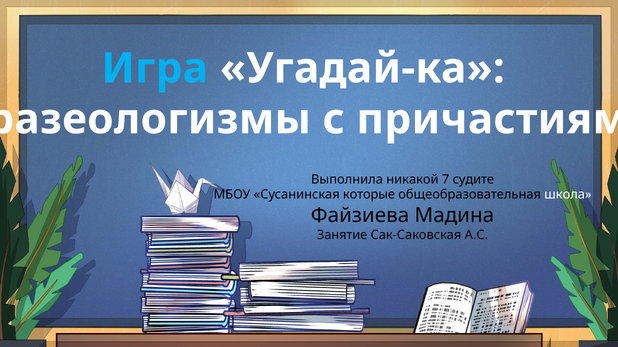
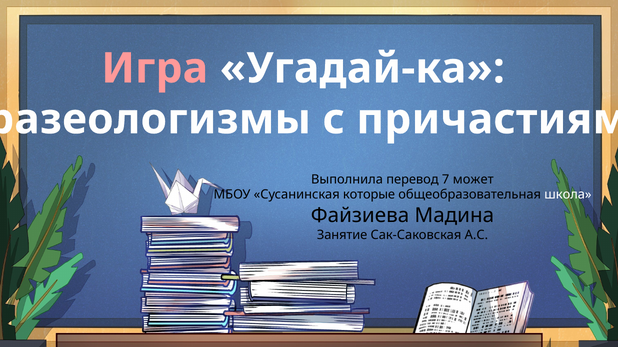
Игра colour: light blue -> pink (155, 69)
никакой: никакой -> перевод (412, 180)
судите: судите -> может (473, 180)
